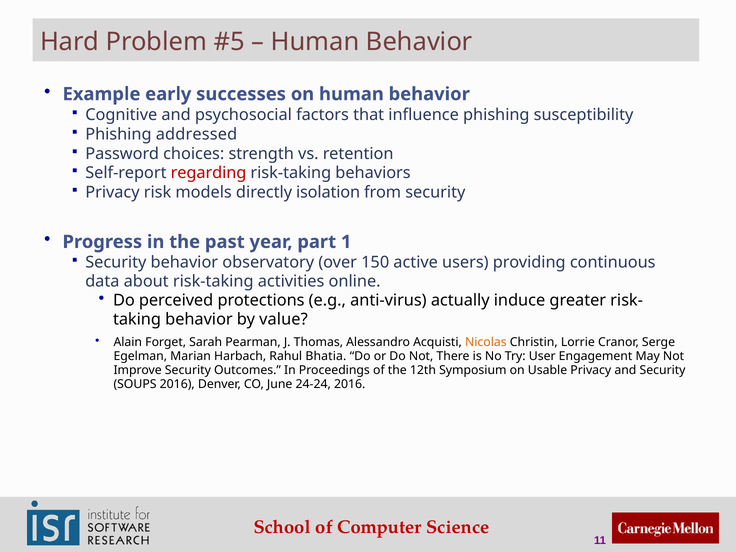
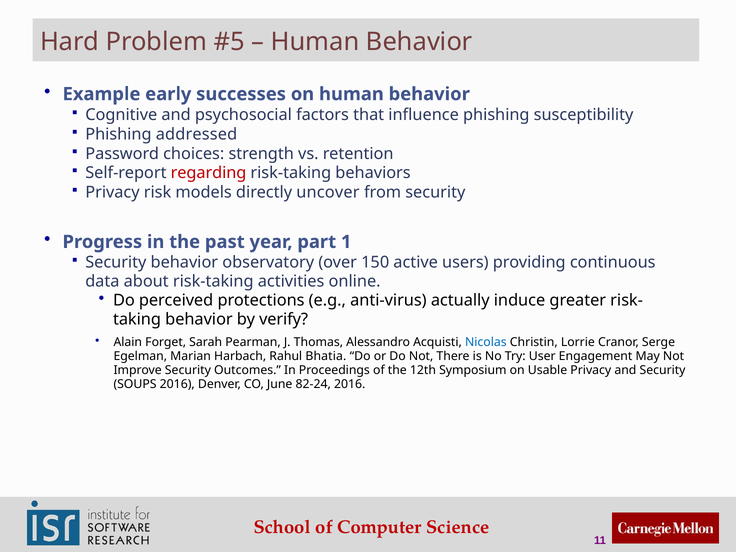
isolation: isolation -> uncover (328, 193)
value: value -> verify (284, 319)
Nicolas colour: orange -> blue (486, 342)
24-24: 24-24 -> 82-24 (313, 384)
